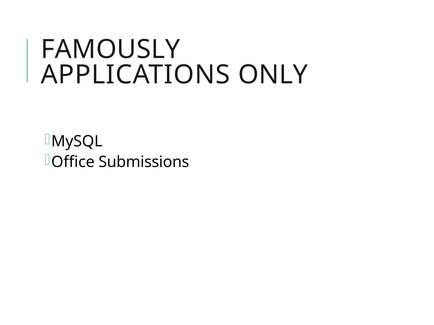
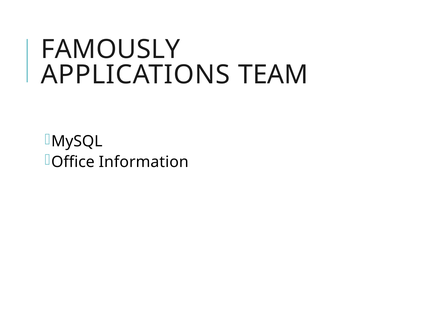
ONLY: ONLY -> TEAM (273, 75)
Submissions: Submissions -> Information (144, 162)
